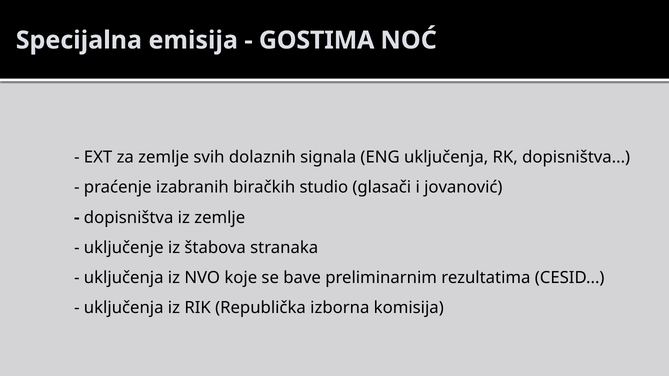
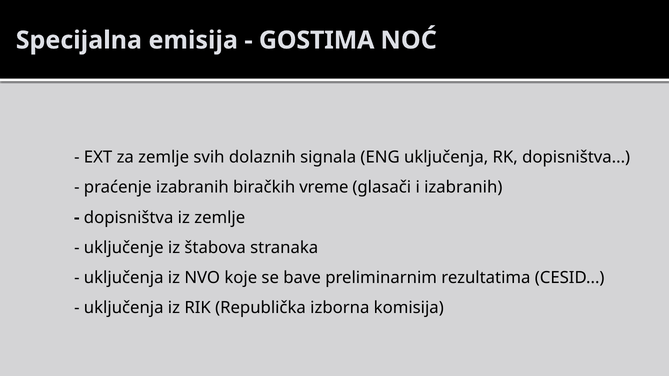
studio: studio -> vreme (324, 188)
i jovanović: jovanović -> izabranih (463, 188)
